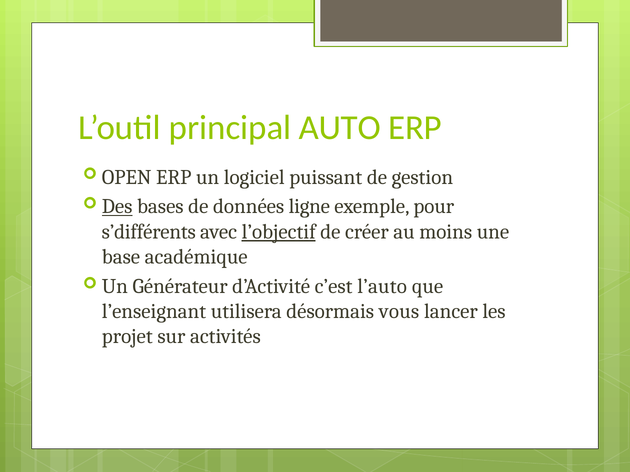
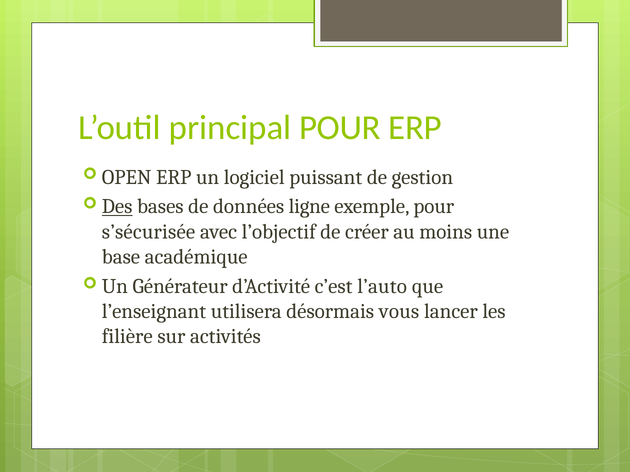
principal AUTO: AUTO -> POUR (340, 128)
s’différents: s’différents -> s’sécurisée (149, 232)
l’objectif underline: present -> none (279, 232)
projet: projet -> filière (127, 337)
